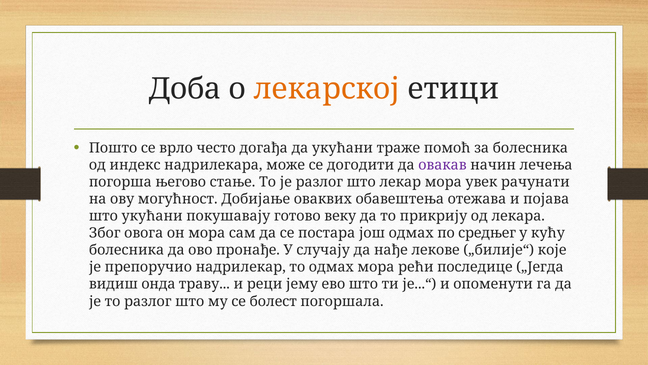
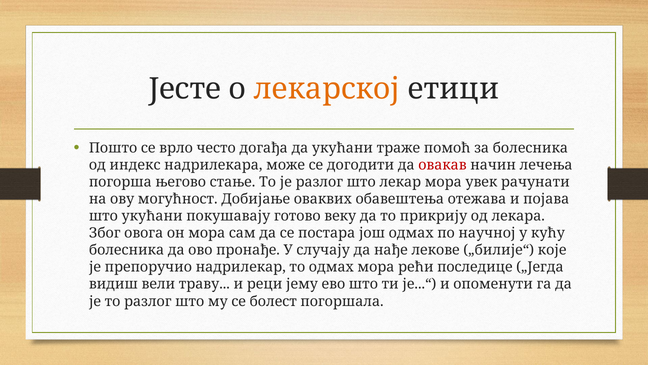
Доба: Доба -> Јесте (185, 89)
овакав colour: purple -> red (442, 165)
средњег: средњег -> научној (487, 233)
онда: онда -> вели (158, 284)
